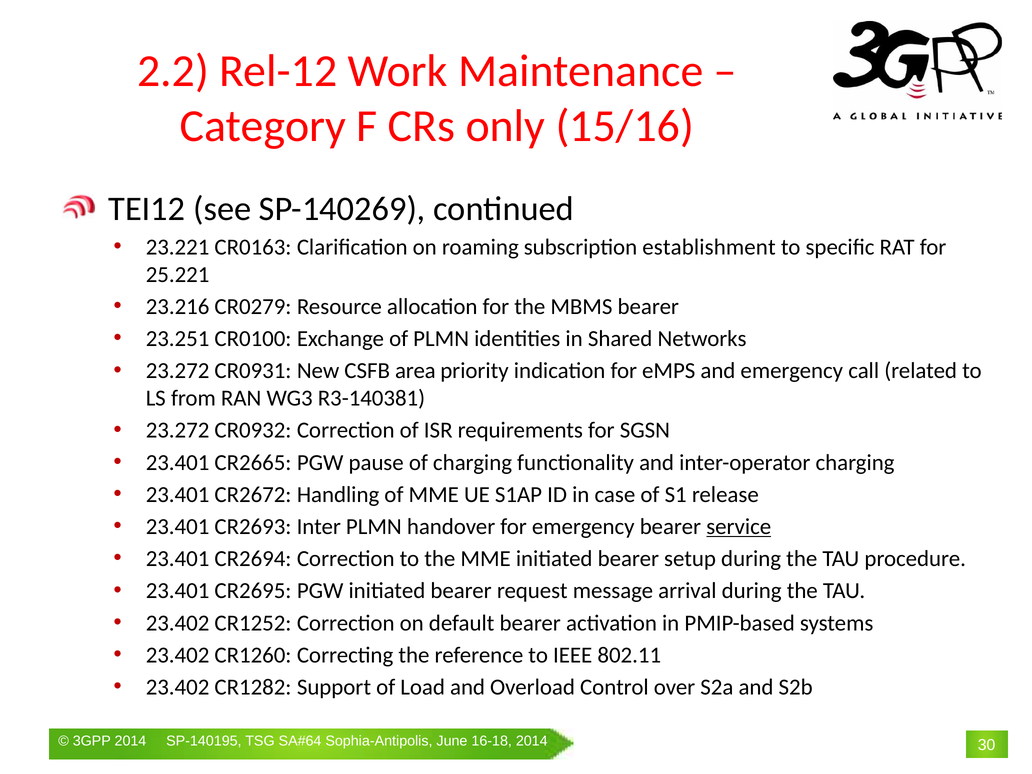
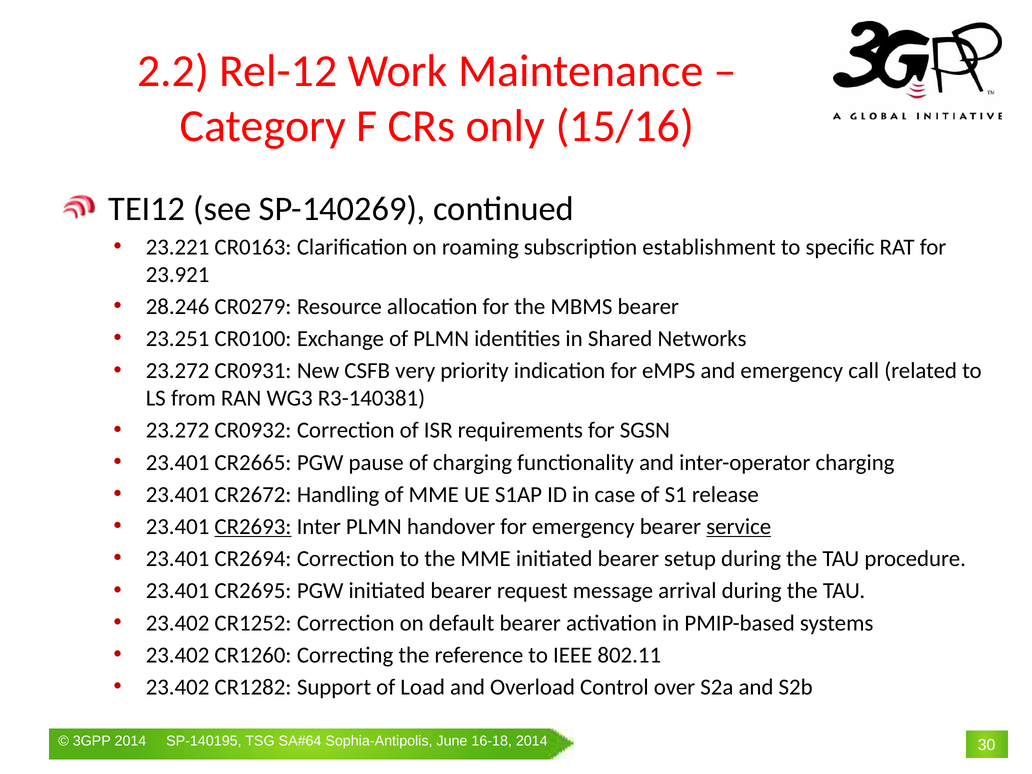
25.221: 25.221 -> 23.921 (178, 274)
23.216: 23.216 -> 28.246 (178, 307)
area: area -> very (415, 371)
CR2693 underline: none -> present (253, 527)
